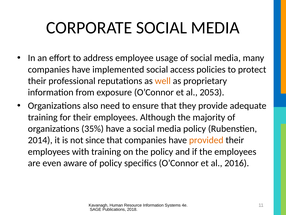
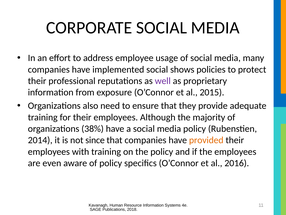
access: access -> shows (182, 69)
well colour: orange -> purple (163, 81)
2053: 2053 -> 2015 (212, 92)
35%: 35% -> 38% (93, 128)
